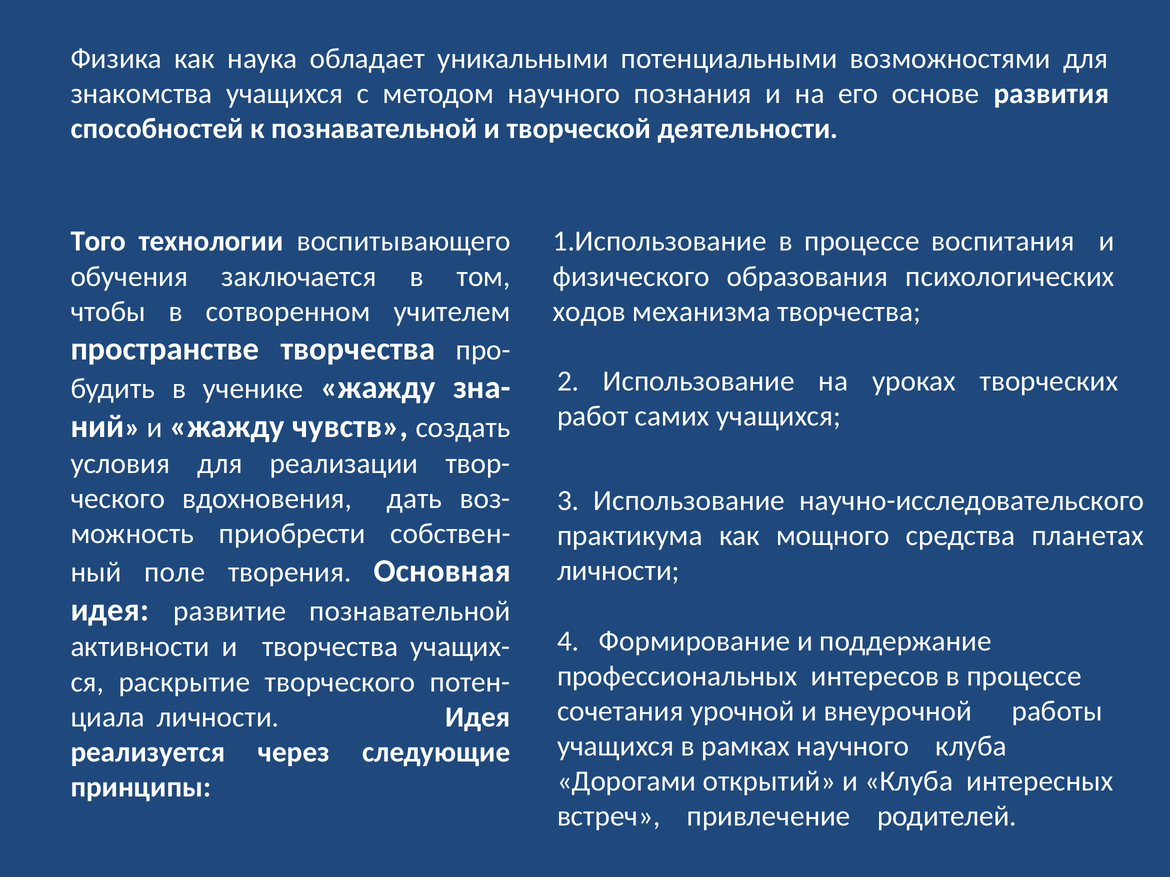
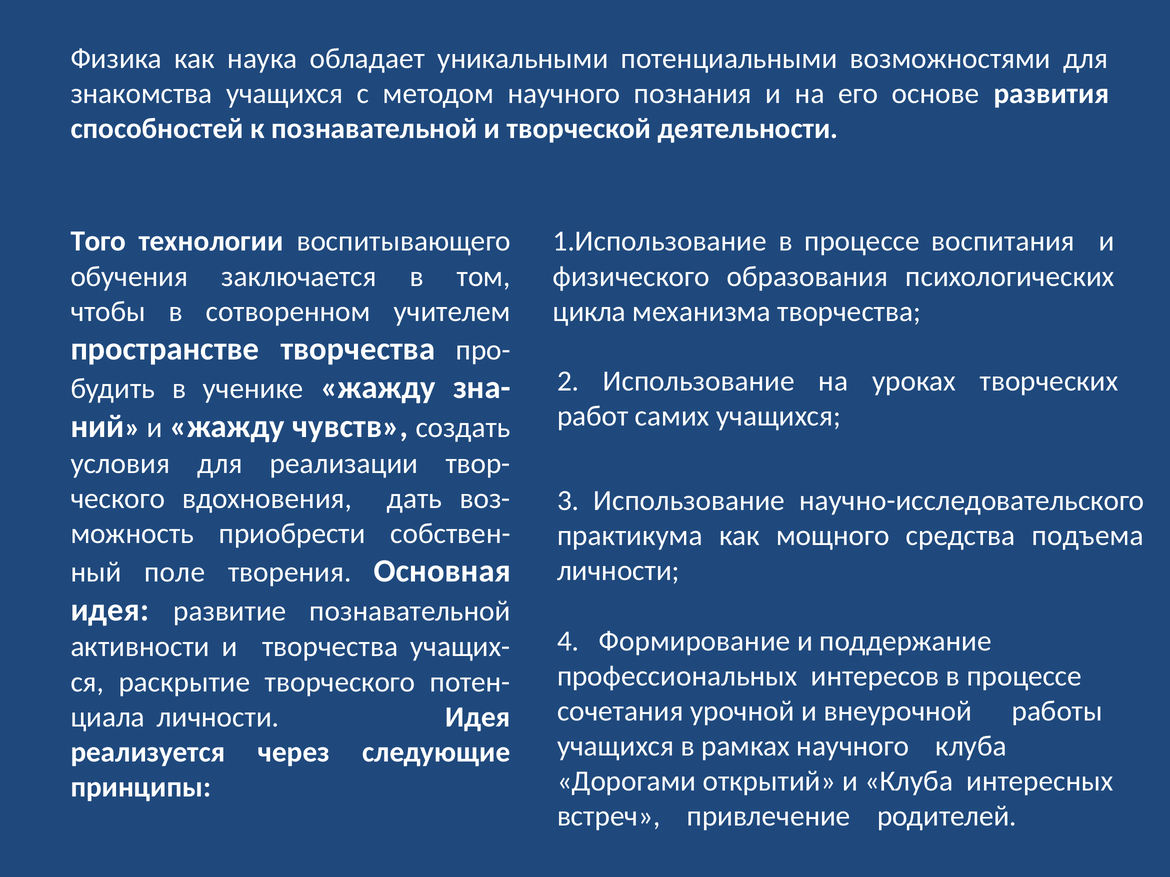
ходов: ходов -> цикла (589, 312)
планетах: планетах -> подъема (1088, 536)
